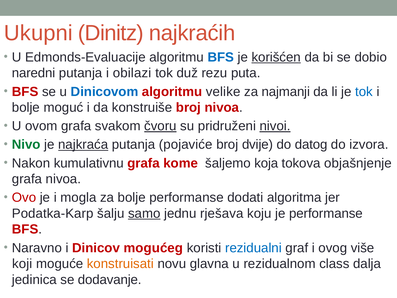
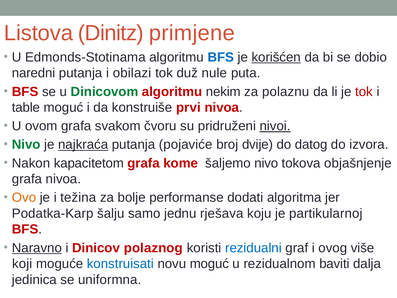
Ukupni: Ukupni -> Listova (39, 33)
najkraćih: najkraćih -> primjene (192, 33)
Edmonds-Evaluacije: Edmonds-Evaluacije -> Edmonds-Stotinama (85, 57)
rezu: rezu -> nule (214, 73)
Dinicovom colour: blue -> green (105, 92)
velike: velike -> nekim (223, 92)
najmanji: najmanji -> polaznu (286, 92)
tok colour: blue -> red (364, 92)
bolje: bolje -> table (26, 107)
konstruiše broj: broj -> prvi (188, 107)
čvoru underline: present -> none (160, 126)
kumulativnu: kumulativnu -> kapacitetom (89, 163)
šaljemo koja: koja -> nivo (266, 163)
Ovo colour: red -> orange (24, 197)
mogla: mogla -> težina (78, 197)
samo underline: present -> none (144, 213)
je performanse: performanse -> partikularnoj (326, 213)
Naravno underline: none -> present (37, 248)
mogućeg: mogućeg -> polaznog (153, 248)
konstruisati colour: orange -> blue (120, 264)
novu glavna: glavna -> moguć (209, 264)
class: class -> baviti (334, 264)
dodavanje: dodavanje -> uniformna (110, 279)
